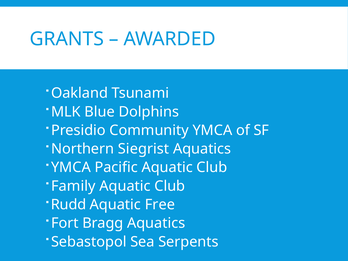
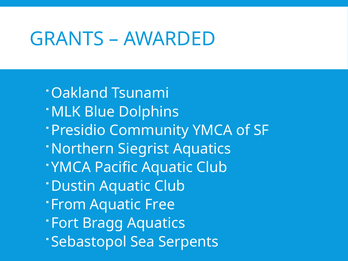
Family: Family -> Dustin (73, 186)
Rudd: Rudd -> From (69, 205)
